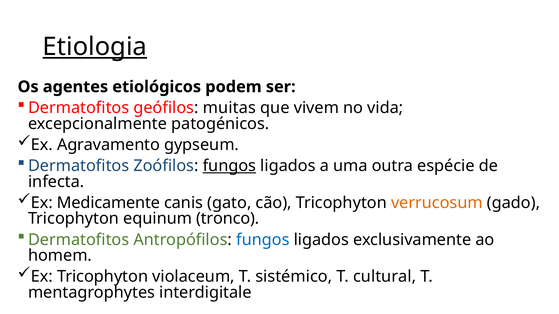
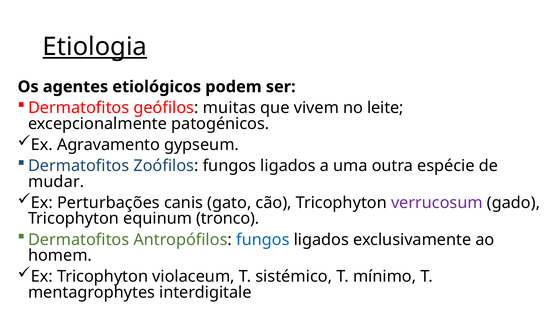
vida: vida -> leite (385, 108)
fungos underline: present -> none (229, 166)
infecta: infecta -> mudar (56, 182)
Medicamente: Medicamente -> Perturbações (108, 203)
verrucosum colour: orange -> purple (437, 203)
cultural: cultural -> mínimo (385, 277)
